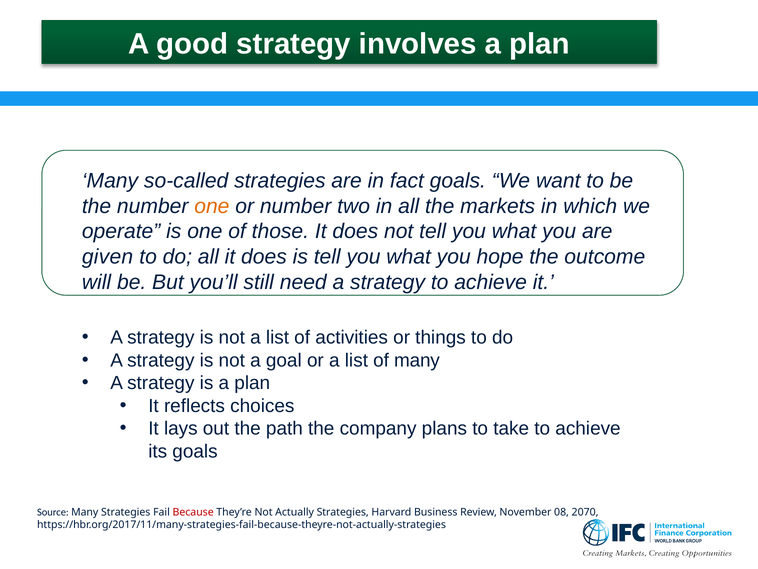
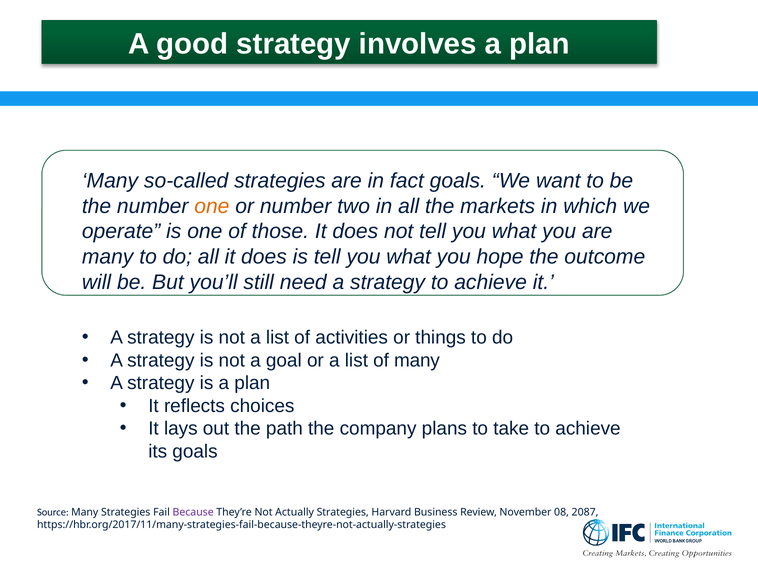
given: given -> many (108, 257)
Because colour: red -> purple (193, 512)
2070: 2070 -> 2087 (585, 512)
